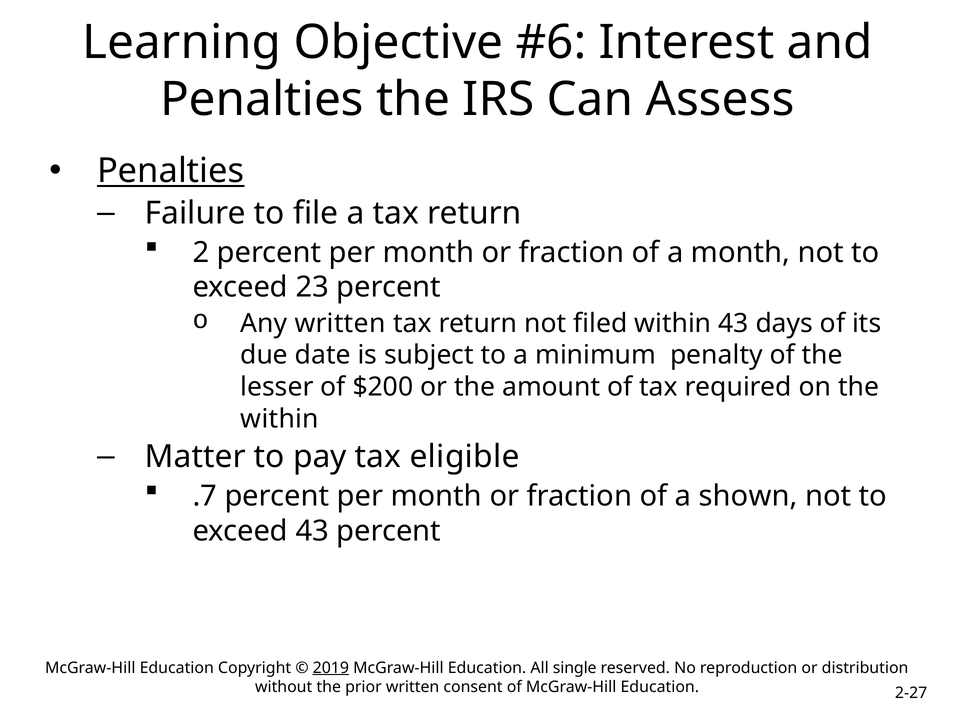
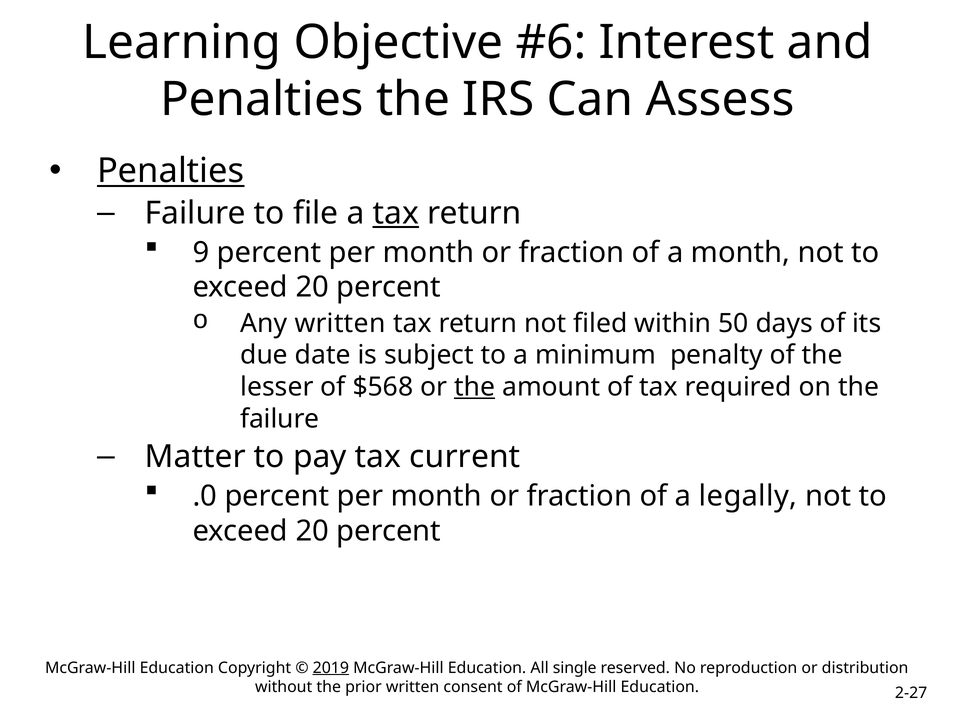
tax underline: none -> present (396, 213)
2: 2 -> 9 (201, 252)
23: 23 -> 20 (312, 287)
within 43: 43 -> 50 (733, 323)
$200: $200 -> $568 (383, 387)
the underline: none -> present (475, 387)
within: within -> failure (280, 419)
eligible: eligible -> current (465, 457)
.7: .7 -> .0 (205, 496)
shown: shown -> legally (748, 496)
43: 43 -> 20 (312, 531)
